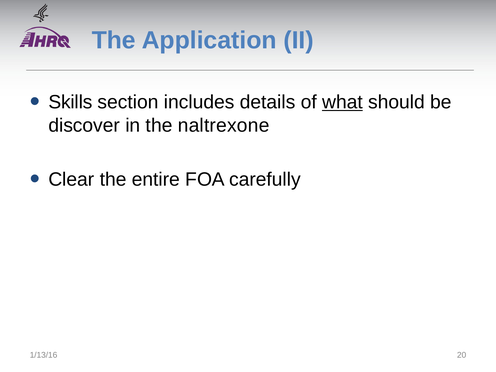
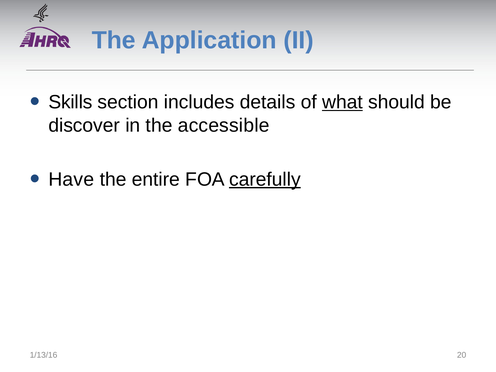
naltrexone: naltrexone -> accessible (224, 125)
Clear: Clear -> Have (71, 179)
carefully underline: none -> present (265, 179)
